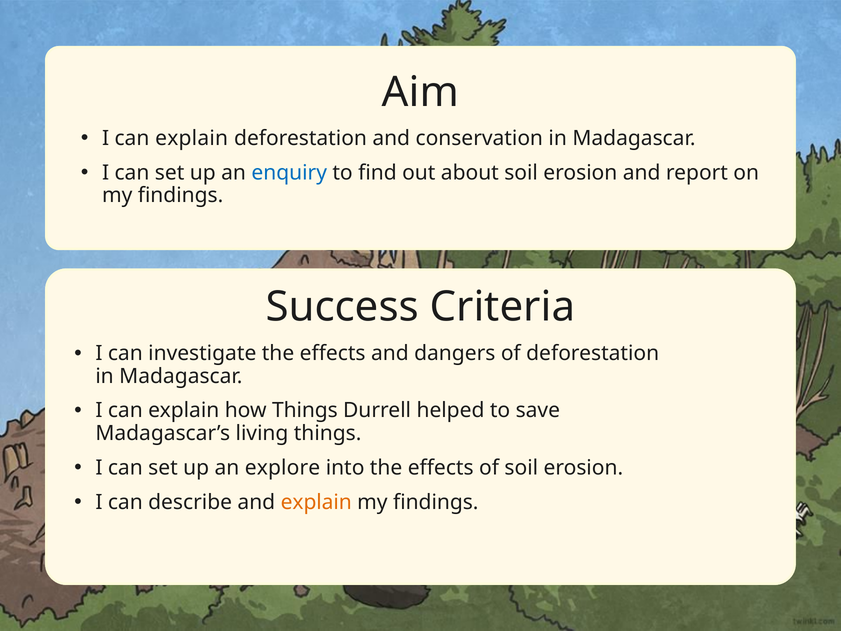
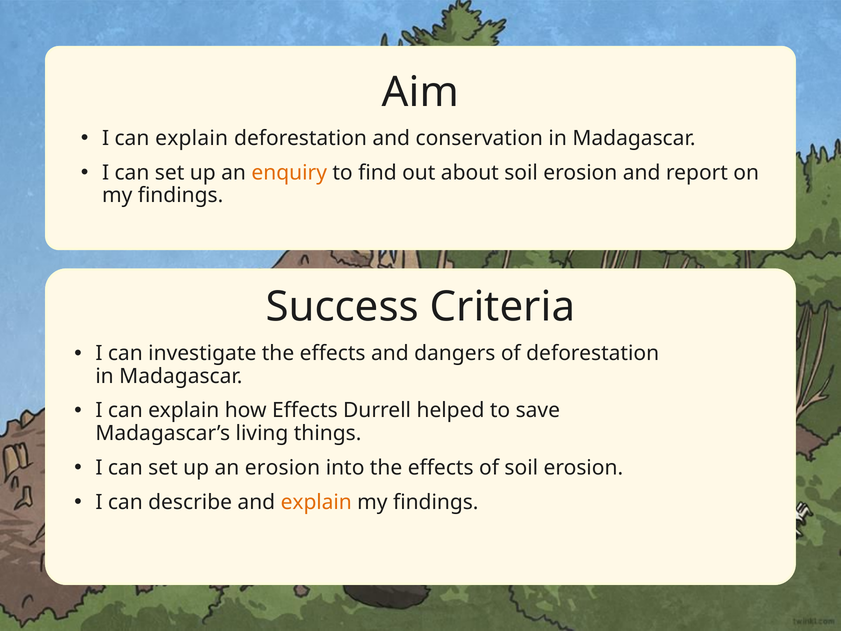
enquiry colour: blue -> orange (289, 173)
Things: Things -> Effects (305, 410)
an explore: explore -> erosion (282, 467)
